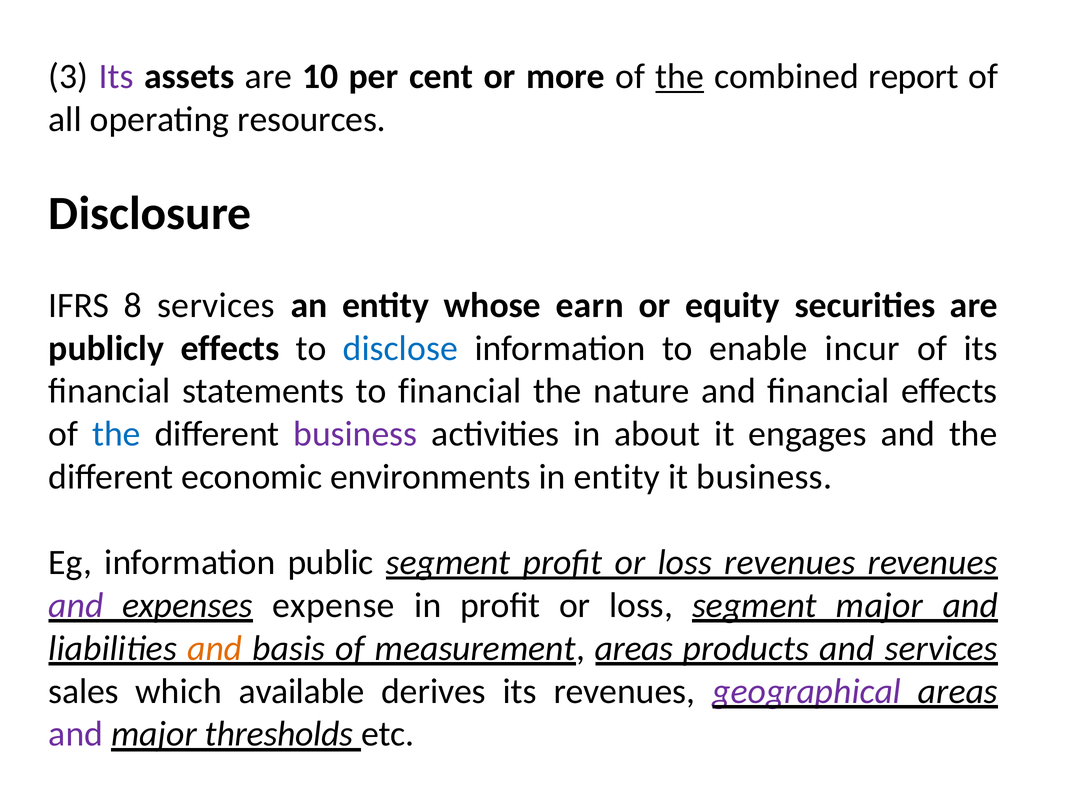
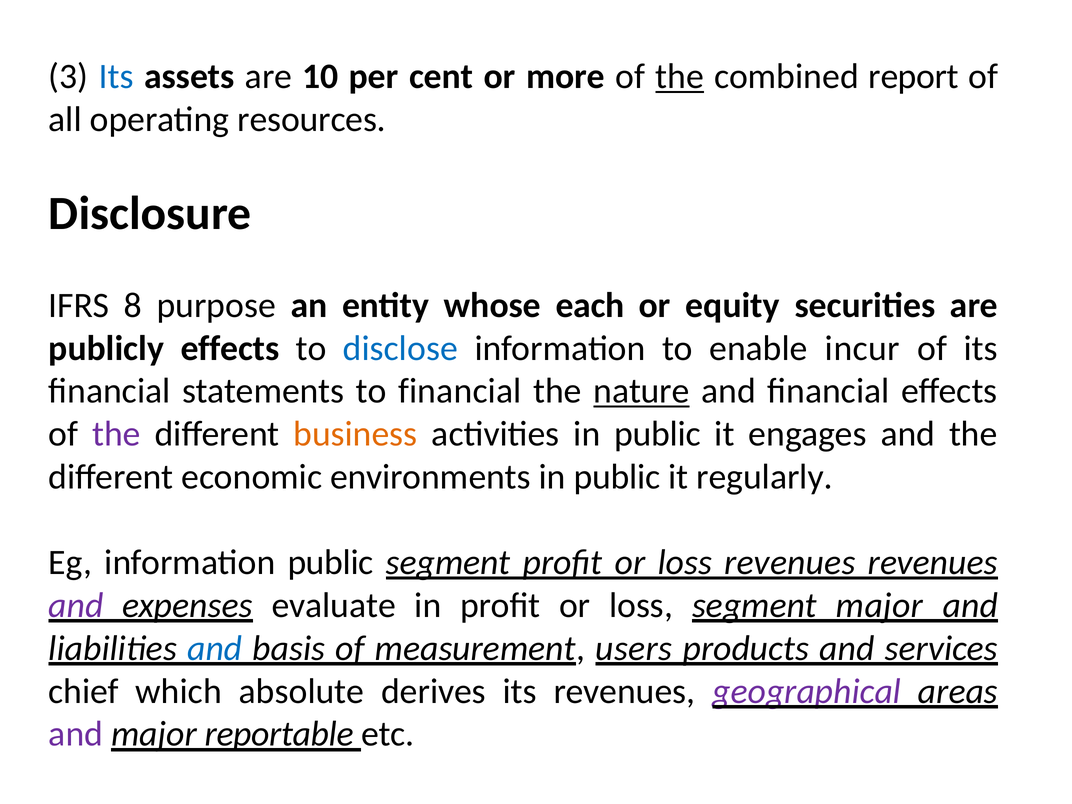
Its colour: purple -> blue (116, 77)
8 services: services -> purpose (216, 305)
earn: earn -> each (590, 305)
nature underline: none -> present (641, 391)
the colour: blue -> purple (116, 434)
business colour: purple -> orange (355, 434)
activities in about: about -> public (657, 434)
environments in entity: entity -> public (617, 477)
it business: business -> regularly (765, 477)
expense: expense -> evaluate (334, 606)
and colour: orange -> blue (215, 648)
measurement areas: areas -> users (634, 648)
sales: sales -> chief (84, 691)
available: available -> absolute (301, 691)
thresholds: thresholds -> reportable (279, 734)
